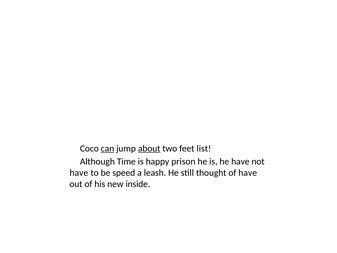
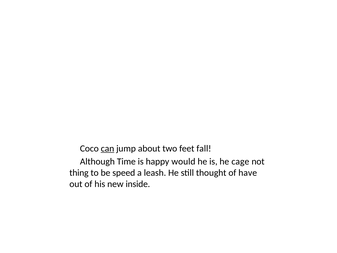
about underline: present -> none (149, 148)
list: list -> fall (204, 148)
prison: prison -> would (183, 161)
he have: have -> cage (240, 161)
have: have -> thing (79, 173)
